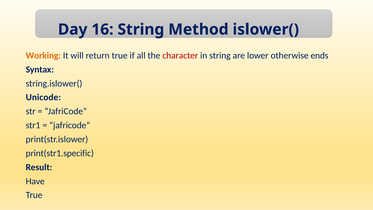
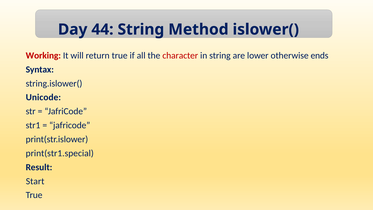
16: 16 -> 44 (102, 29)
Working colour: orange -> red (43, 55)
print(str1.specific: print(str1.specific -> print(str1.special (60, 153)
Have: Have -> Start (35, 181)
